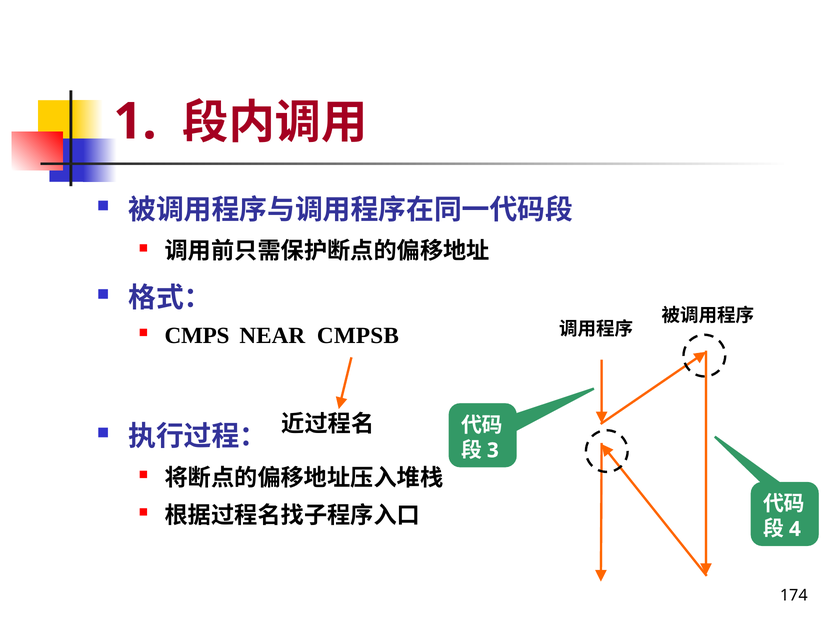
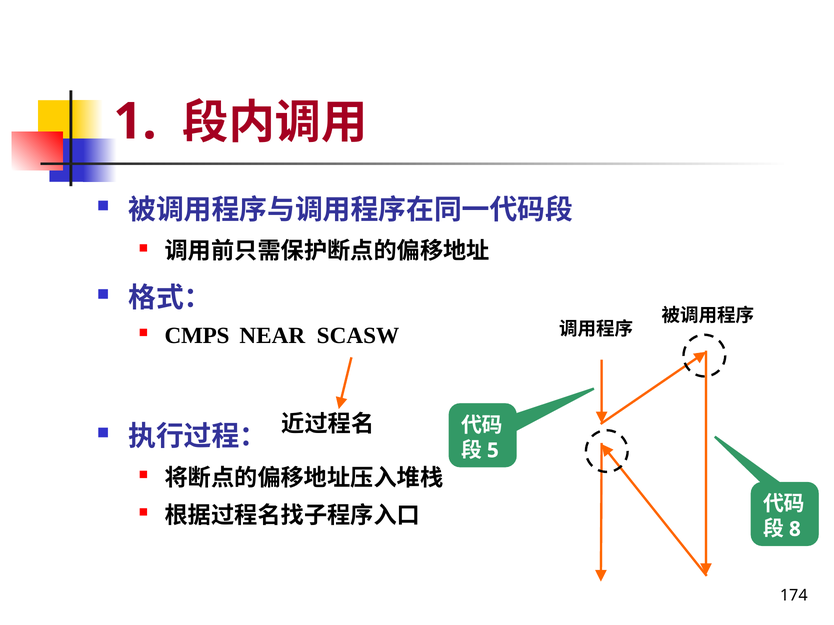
CMPSB: CMPSB -> SCASW (358, 336)
3: 3 -> 5 (493, 451)
4: 4 -> 8 (795, 530)
